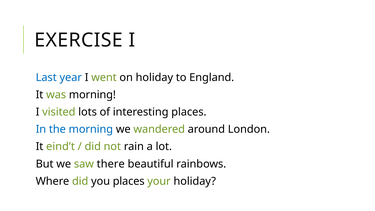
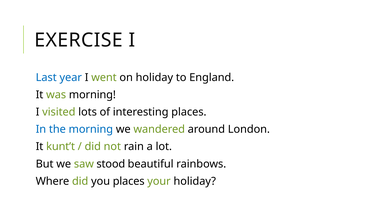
eind’t: eind’t -> kunt’t (61, 147)
there: there -> stood (111, 164)
